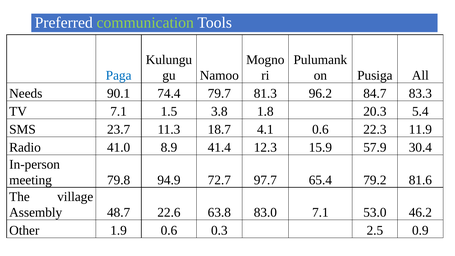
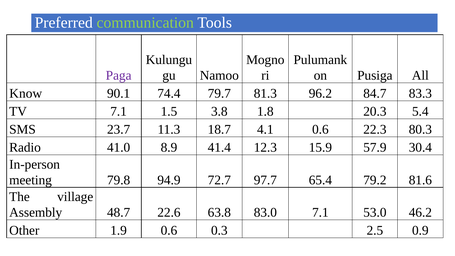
Paga colour: blue -> purple (119, 76)
Needs: Needs -> Know (26, 94)
11.9: 11.9 -> 80.3 (420, 130)
